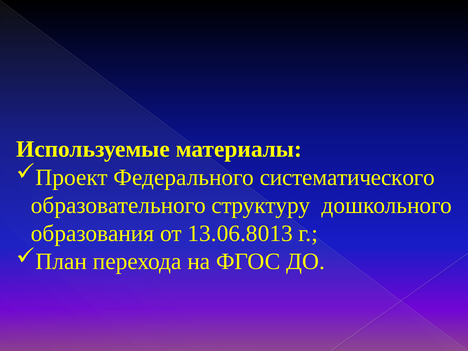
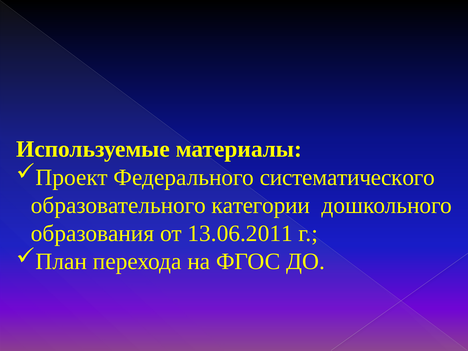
структуру: структуру -> категории (261, 205)
13.06.8013: 13.06.8013 -> 13.06.2011 (240, 234)
